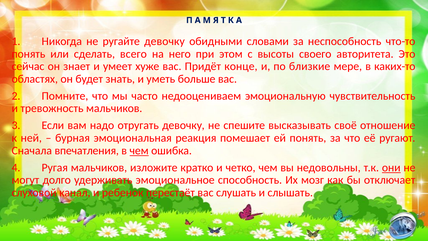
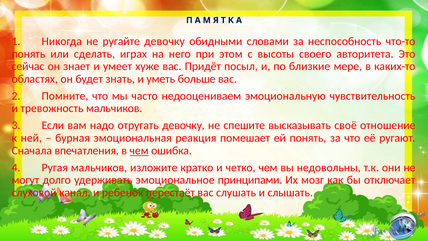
всего: всего -> играх (134, 54)
конце: конце -> посыл (241, 66)
они underline: present -> none (391, 167)
способность: способность -> принципами (250, 180)
